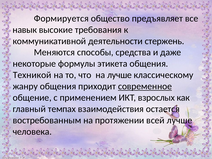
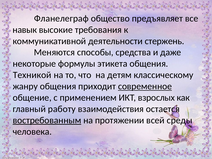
Формируется: Формируется -> Фланелеграф (61, 18)
на лучше: лучше -> детям (119, 75)
темпах: темпах -> работу (62, 109)
востребованным underline: none -> present (47, 120)
всей лучше: лучше -> среды (180, 120)
